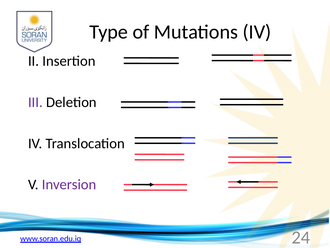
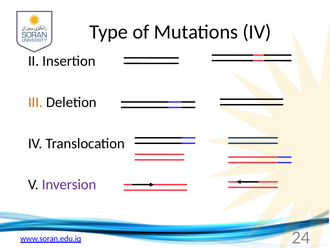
III colour: purple -> orange (35, 102)
